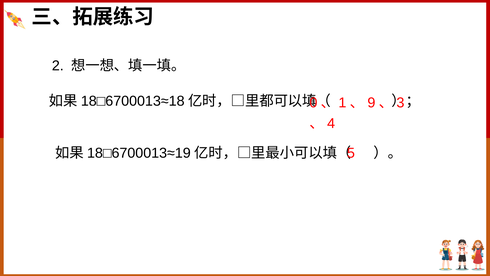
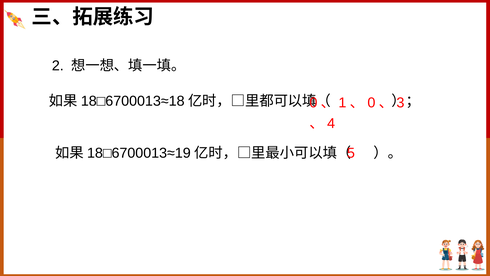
9: 9 -> 0 (371, 103)
